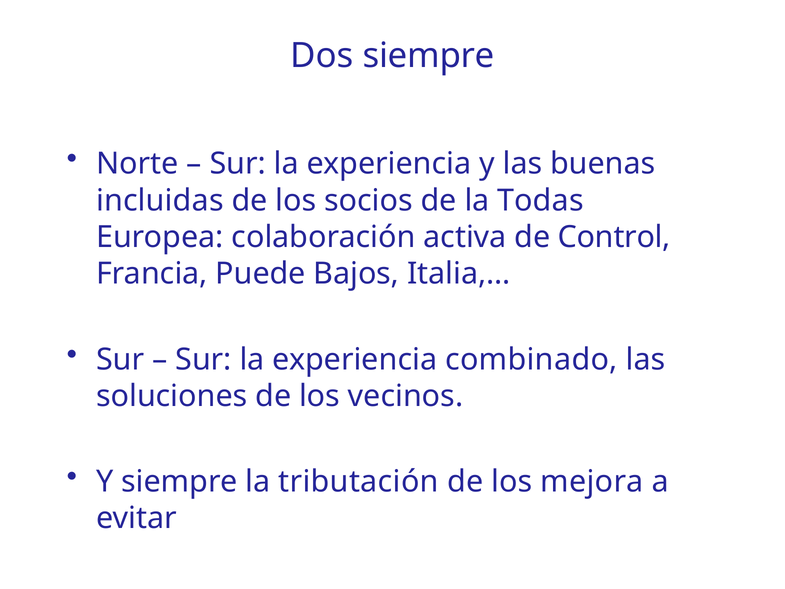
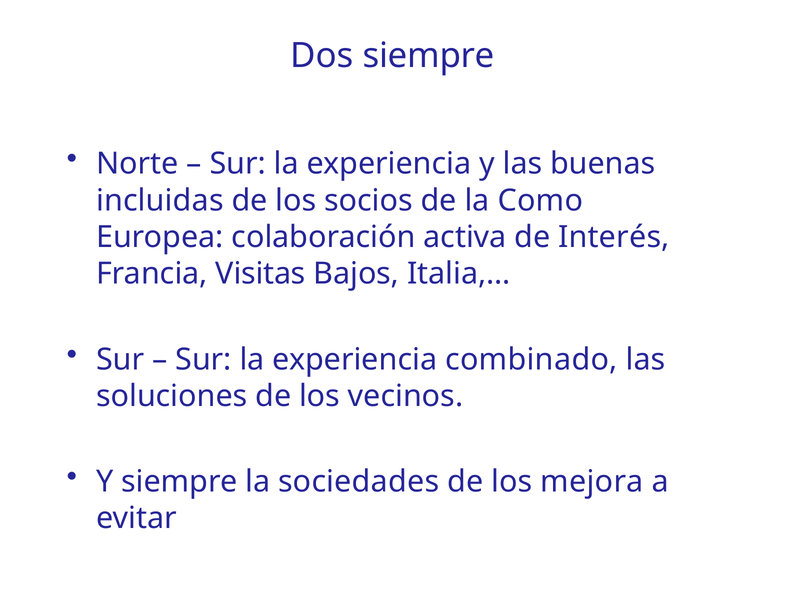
Todas: Todas -> Como (540, 200)
Control: Control -> Interés (614, 237)
Puede: Puede -> Visitas (261, 274)
tributación: tributación -> sociedades (359, 481)
